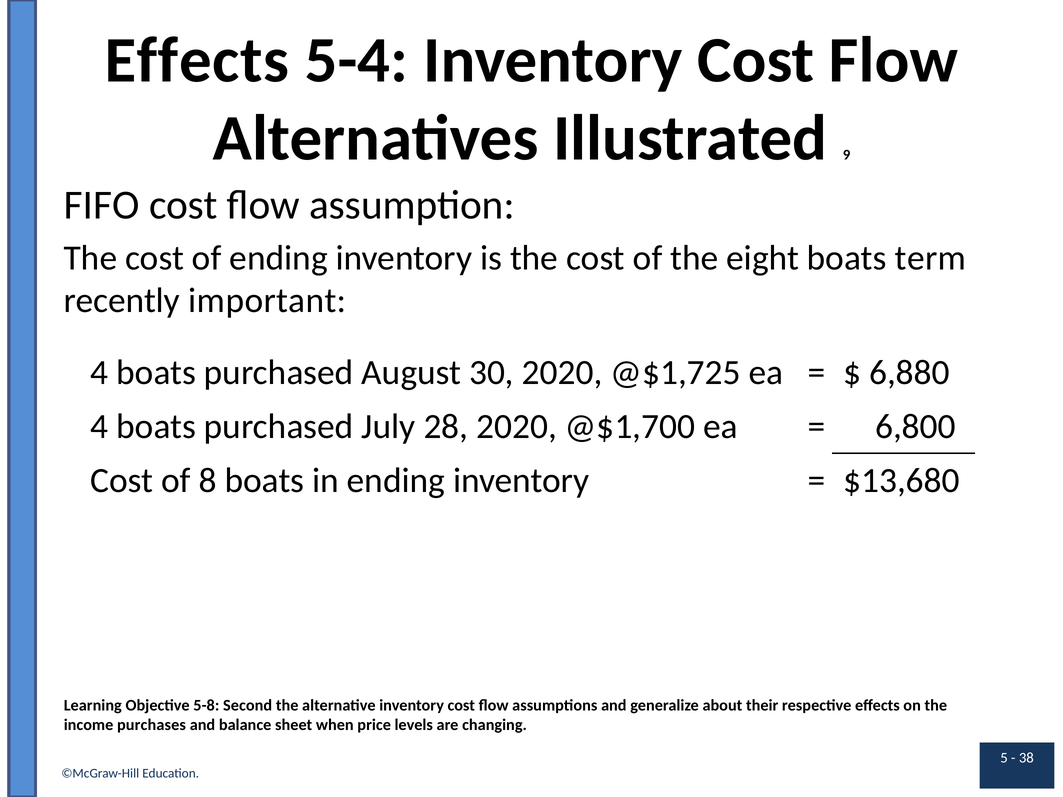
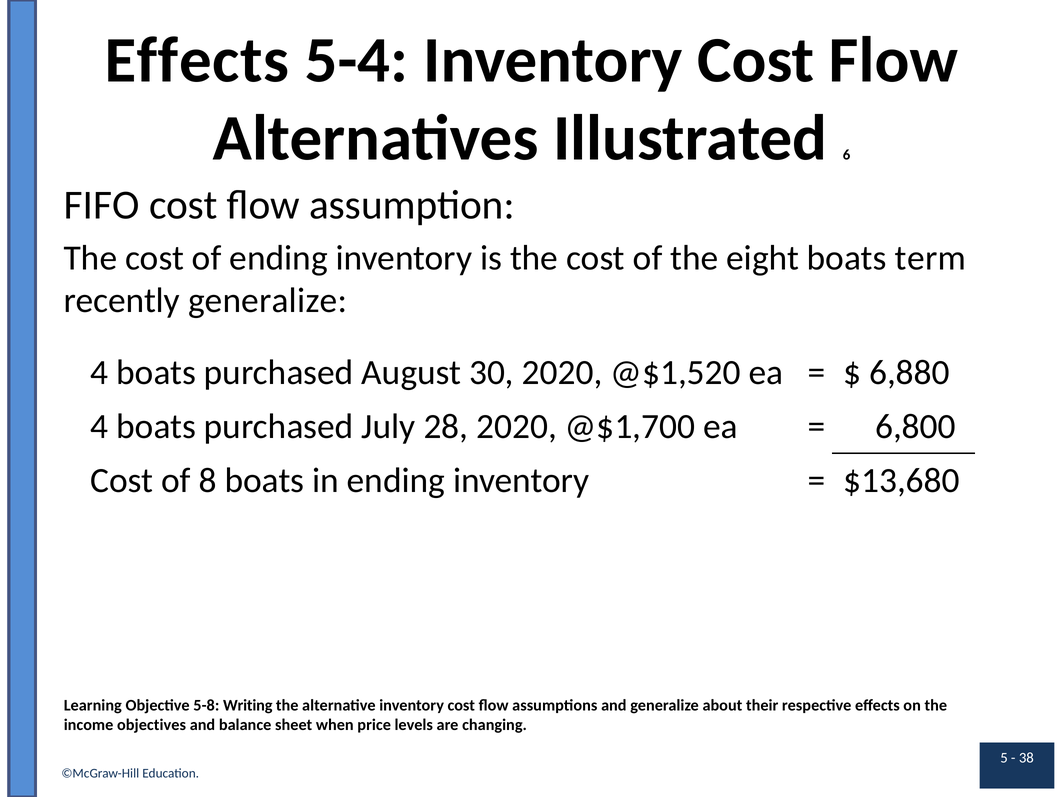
9: 9 -> 6 (847, 155)
recently important: important -> generalize (268, 300)
@$1,725: @$1,725 -> @$1,520 (676, 373)
Second: Second -> Writing (248, 706)
purchases: purchases -> objectives (152, 725)
